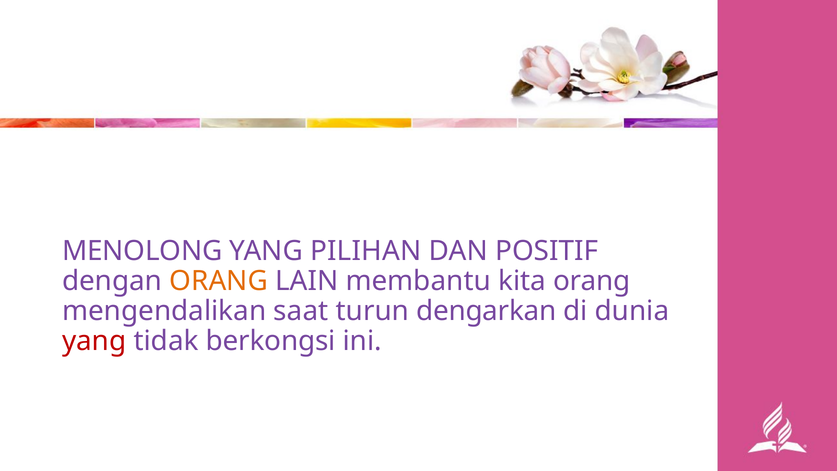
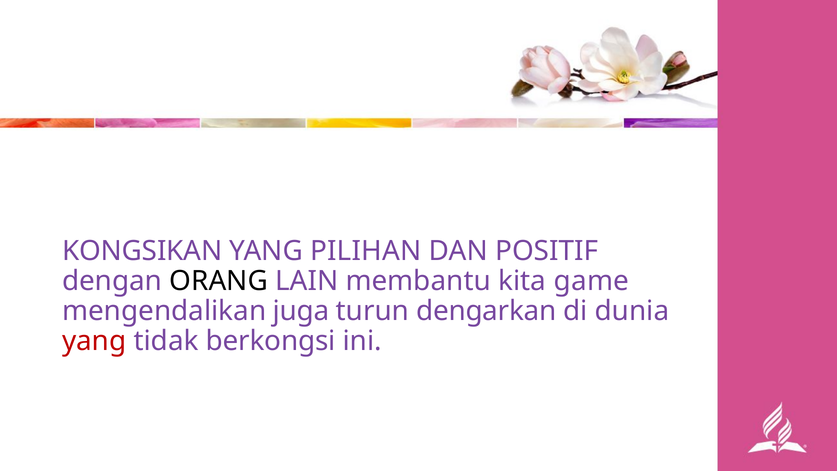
MENOLONG: MENOLONG -> KONGSIKAN (142, 251)
ORANG colour: orange -> black (219, 281)
kita orang: orang -> game (591, 281)
saat: saat -> juga (301, 311)
